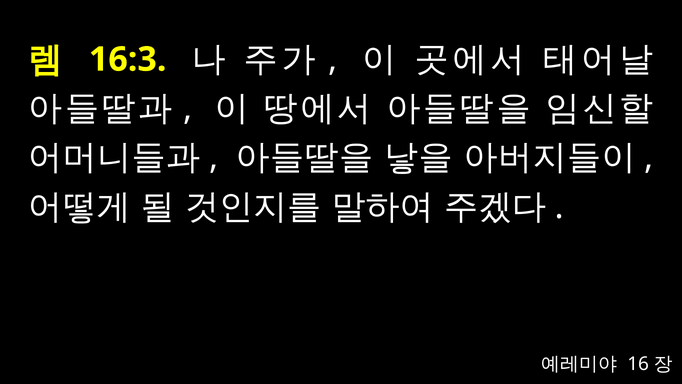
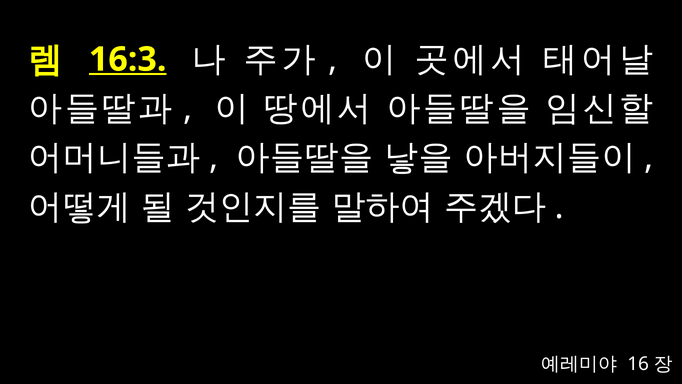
16:3 underline: none -> present (128, 59)
